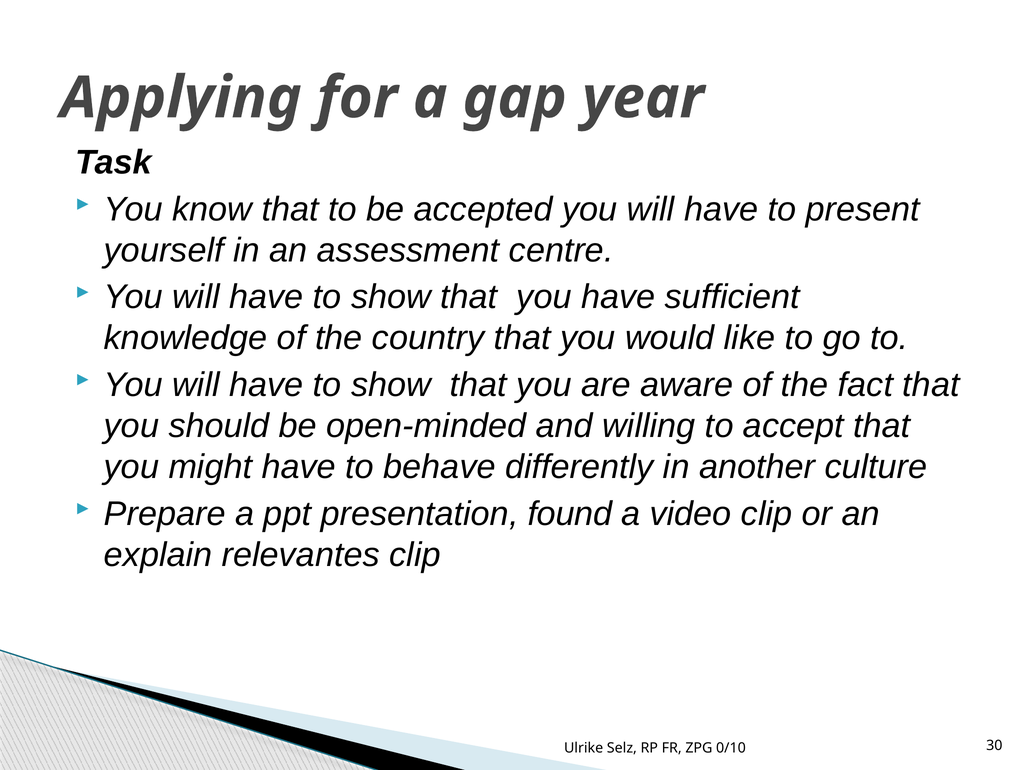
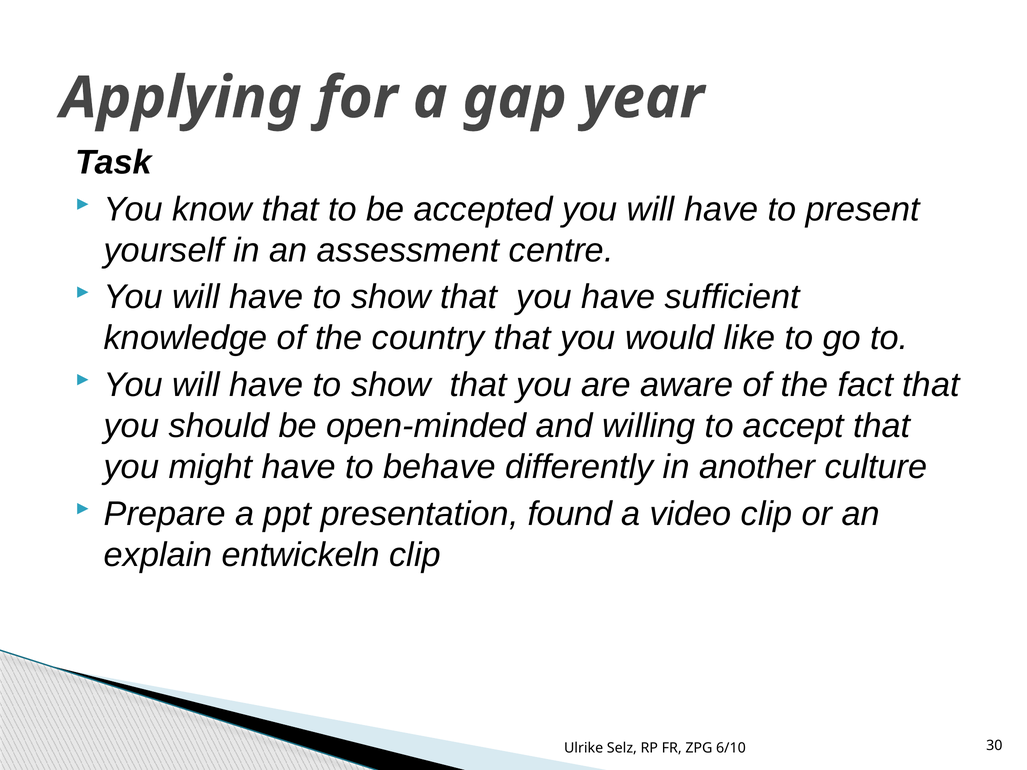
relevantes: relevantes -> entwickeln (301, 555)
0/10: 0/10 -> 6/10 (731, 748)
